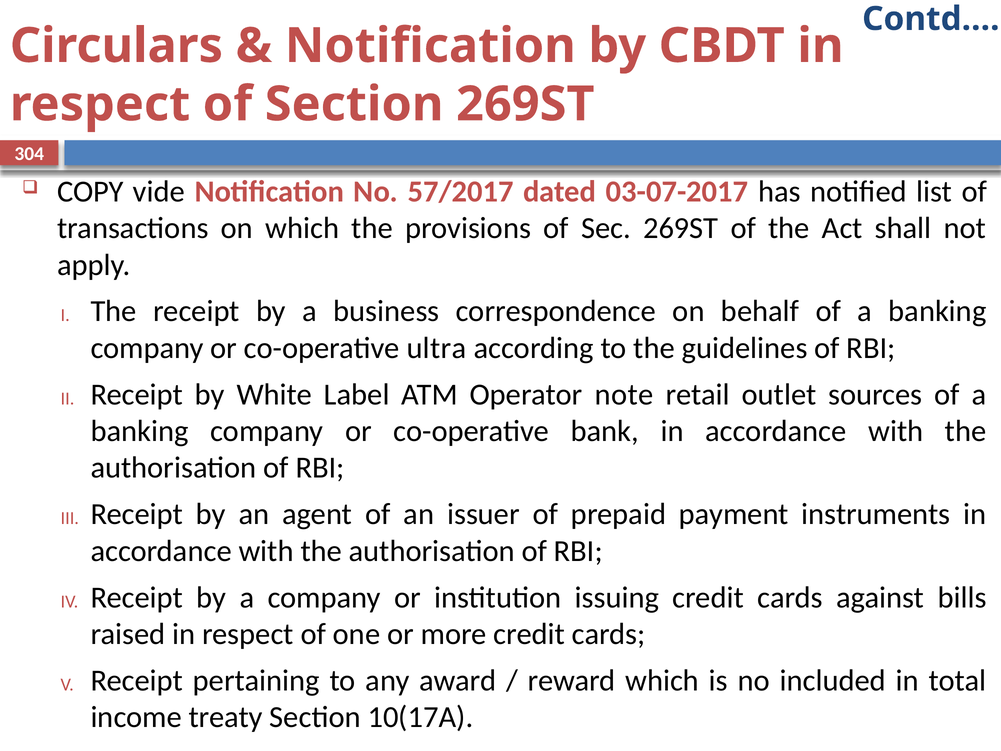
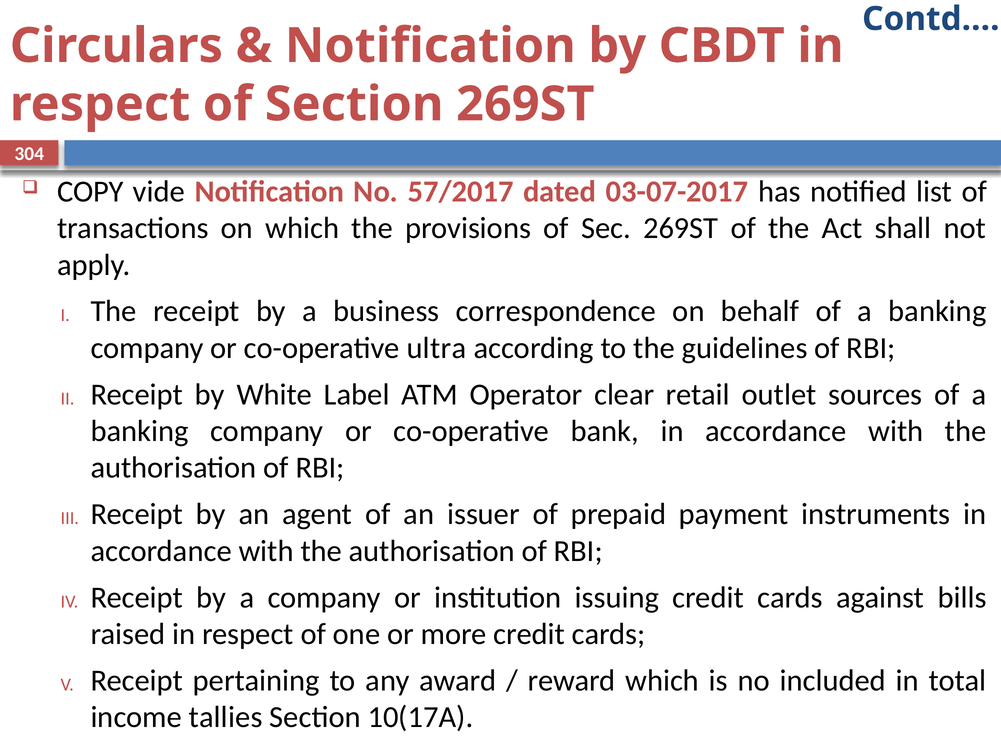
note: note -> clear (624, 394)
treaty: treaty -> tallies (226, 717)
